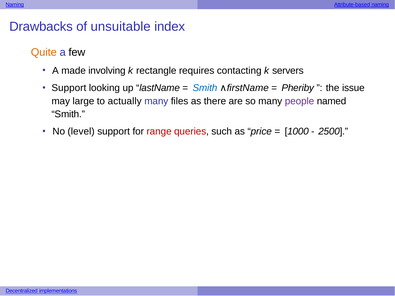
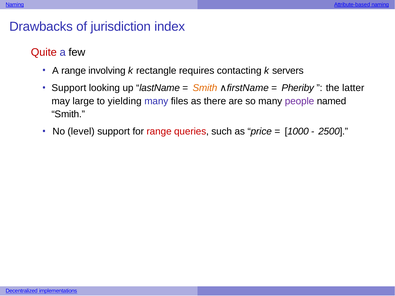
unsuitable: unsuitable -> jurisdiction (121, 27)
Quite colour: orange -> red (44, 52)
A made: made -> range (74, 71)
Smith colour: blue -> orange (205, 88)
issue: issue -> latter (353, 88)
actually: actually -> yielding (125, 101)
